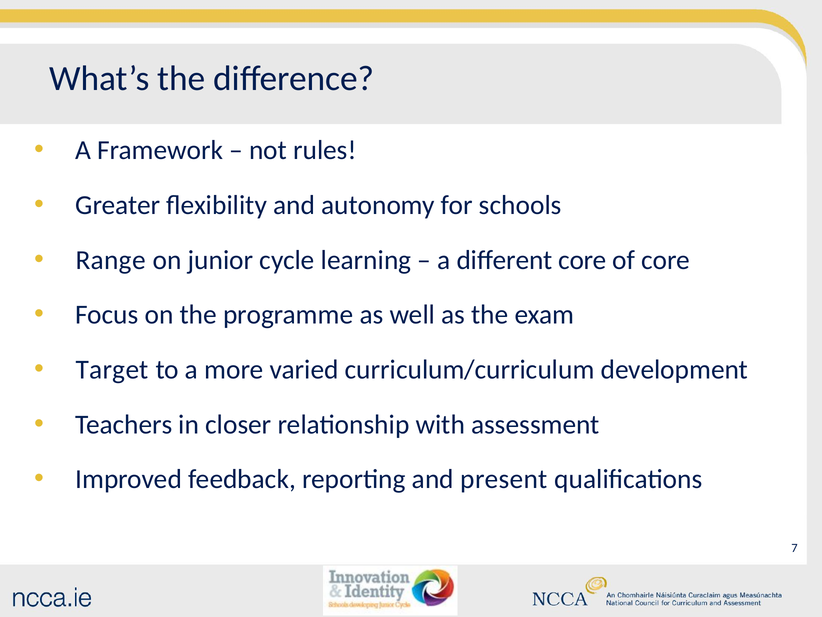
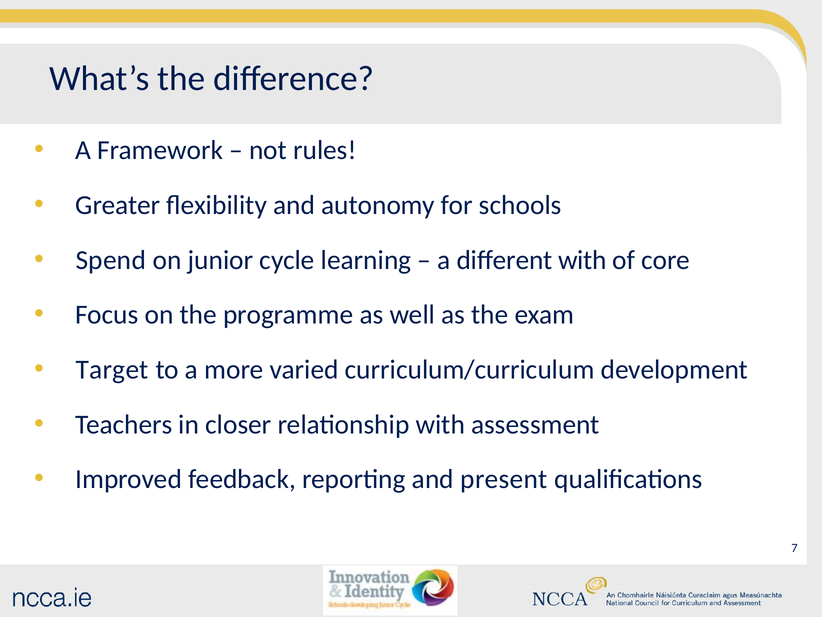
Range: Range -> Spend (111, 260)
different core: core -> with (582, 260)
